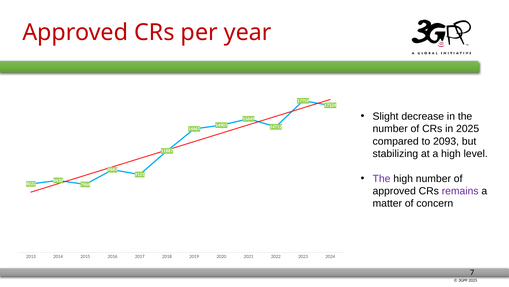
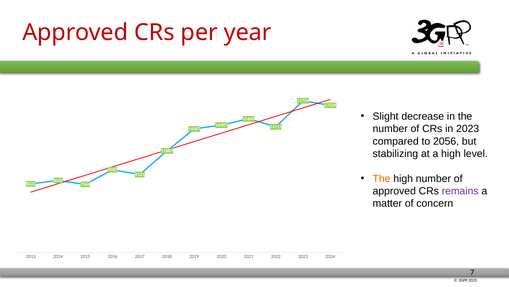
in 2025: 2025 -> 2023 (468, 129)
2093: 2093 -> 2056 (446, 141)
The colour: purple -> orange (382, 178)
